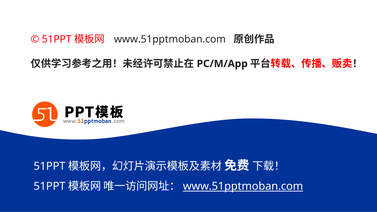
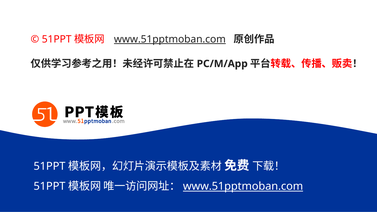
www.51pptmoban.com underline: none -> present (170, 39)
